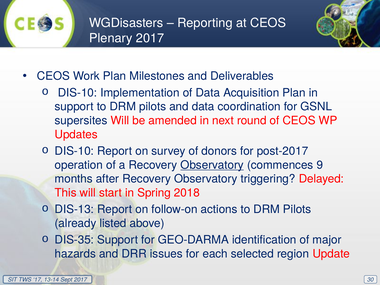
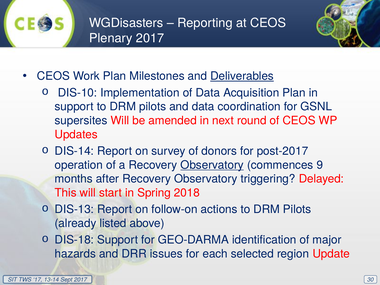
Deliverables underline: none -> present (242, 76)
DIS-10: DIS-10 -> DIS-14 (74, 151)
DIS-35: DIS-35 -> DIS-18 (74, 240)
